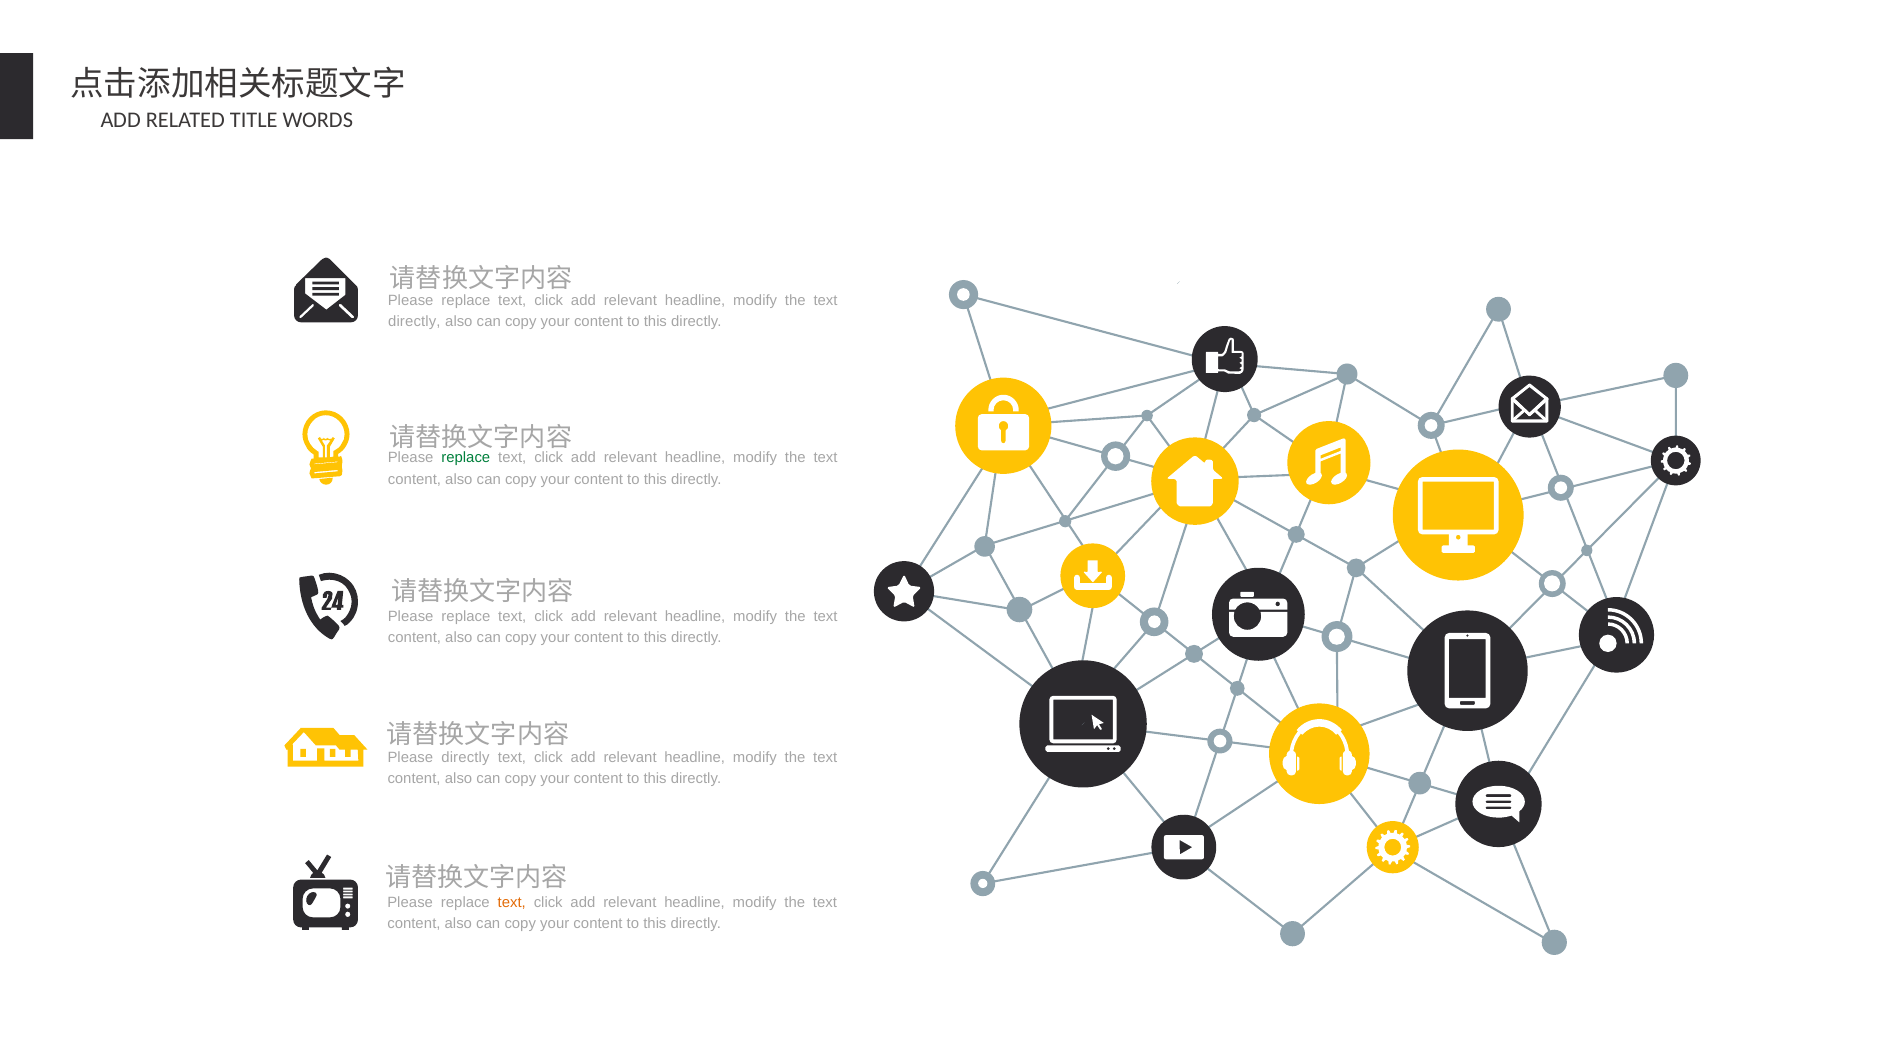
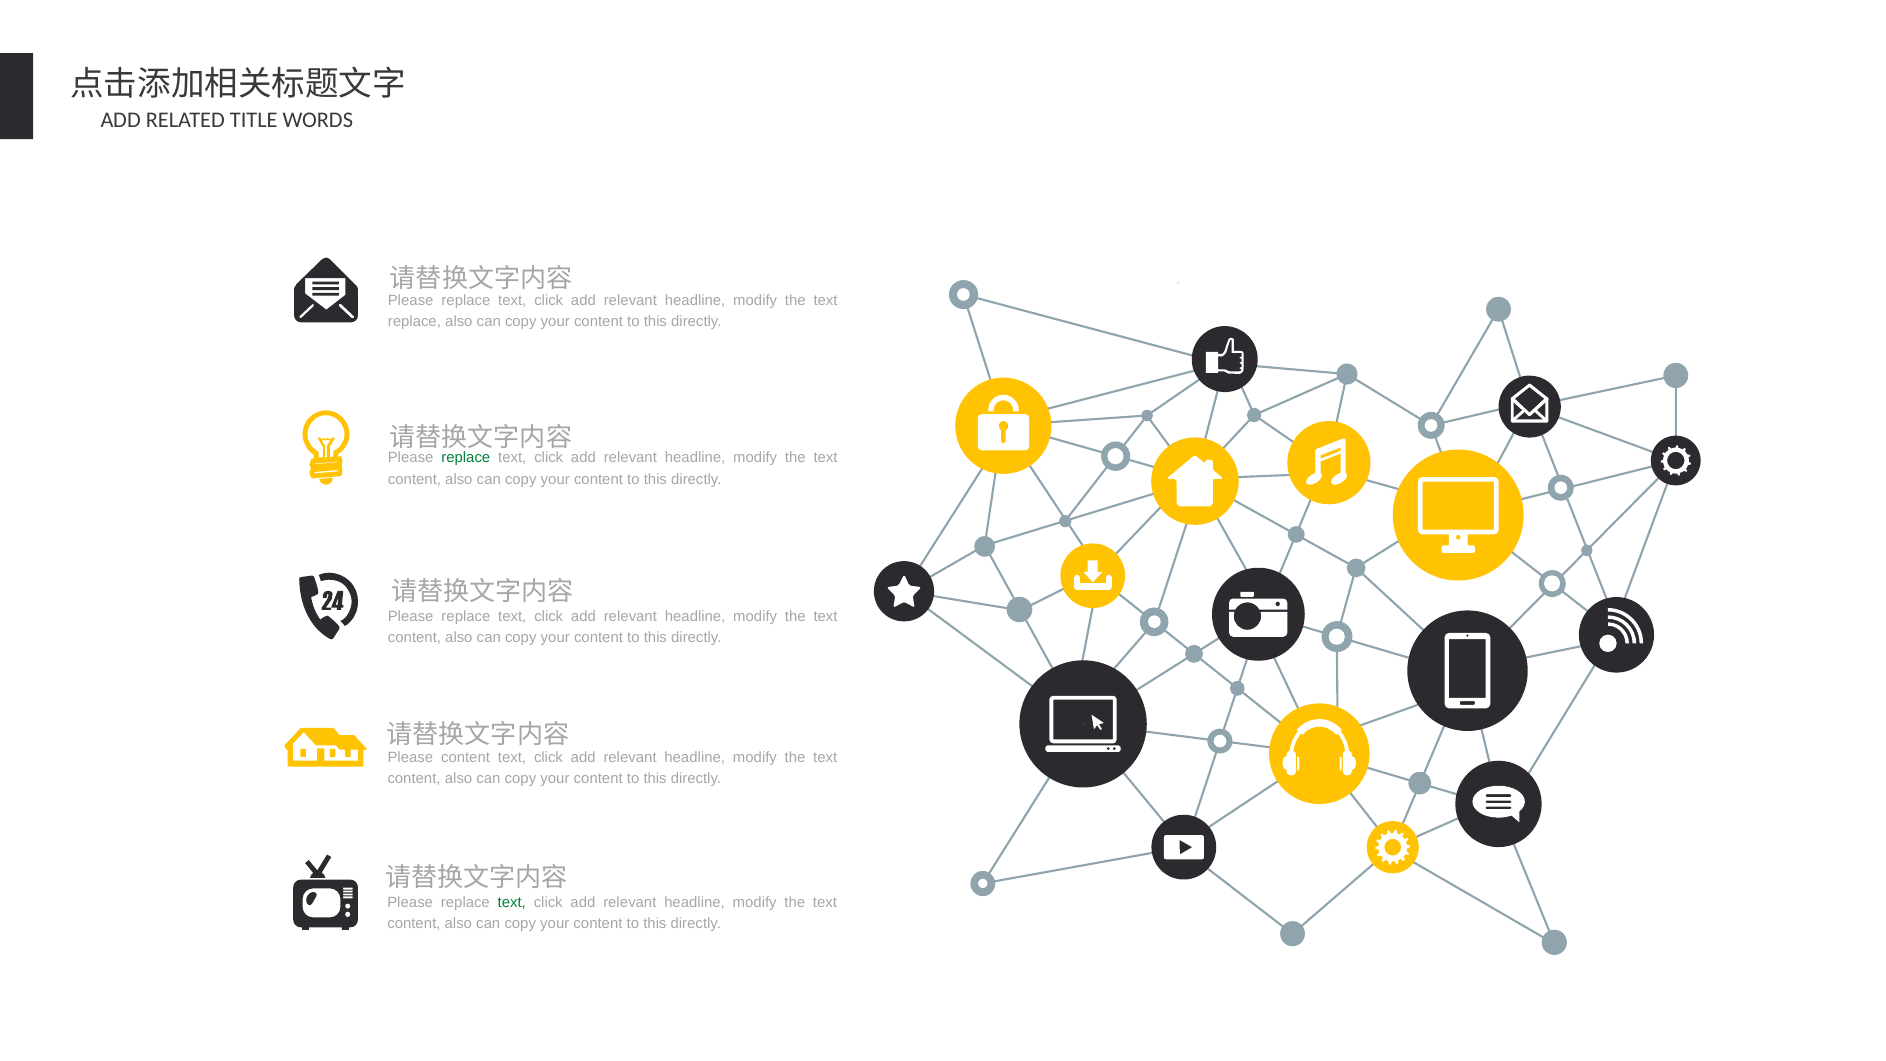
directly: directly -> replace (414, 321)
Please directly: directly -> content (466, 757)
text colour: orange -> green (512, 902)
